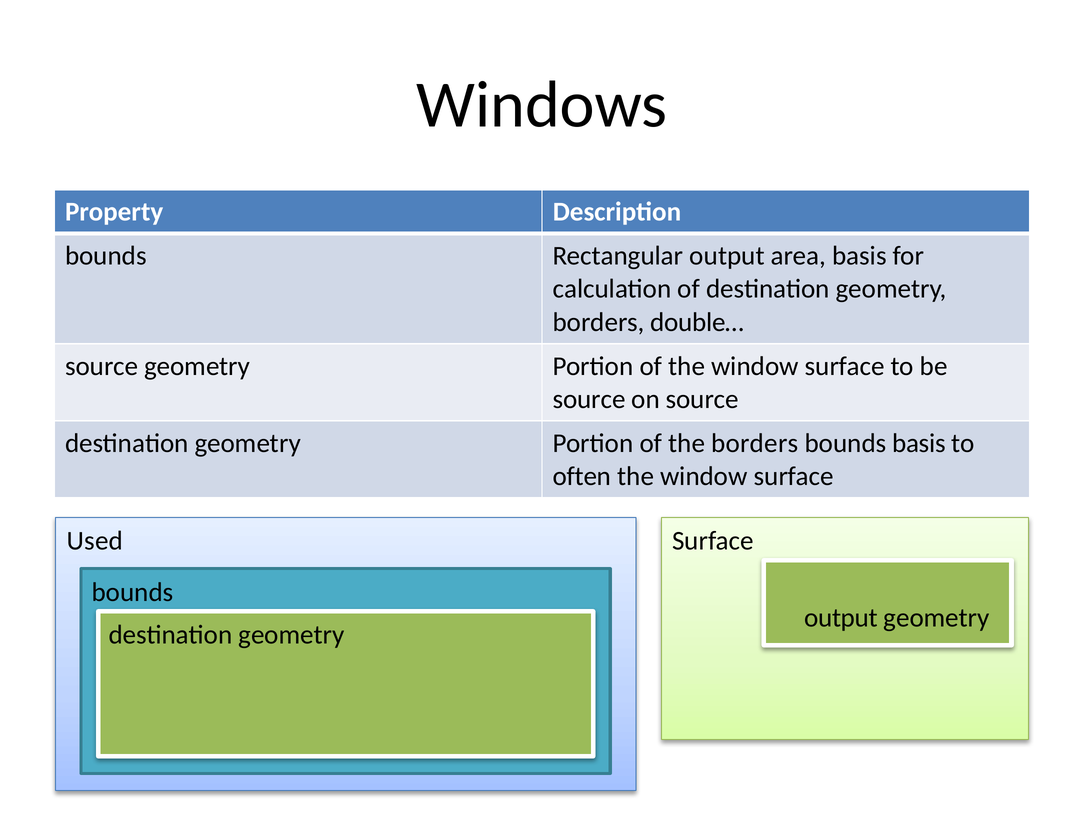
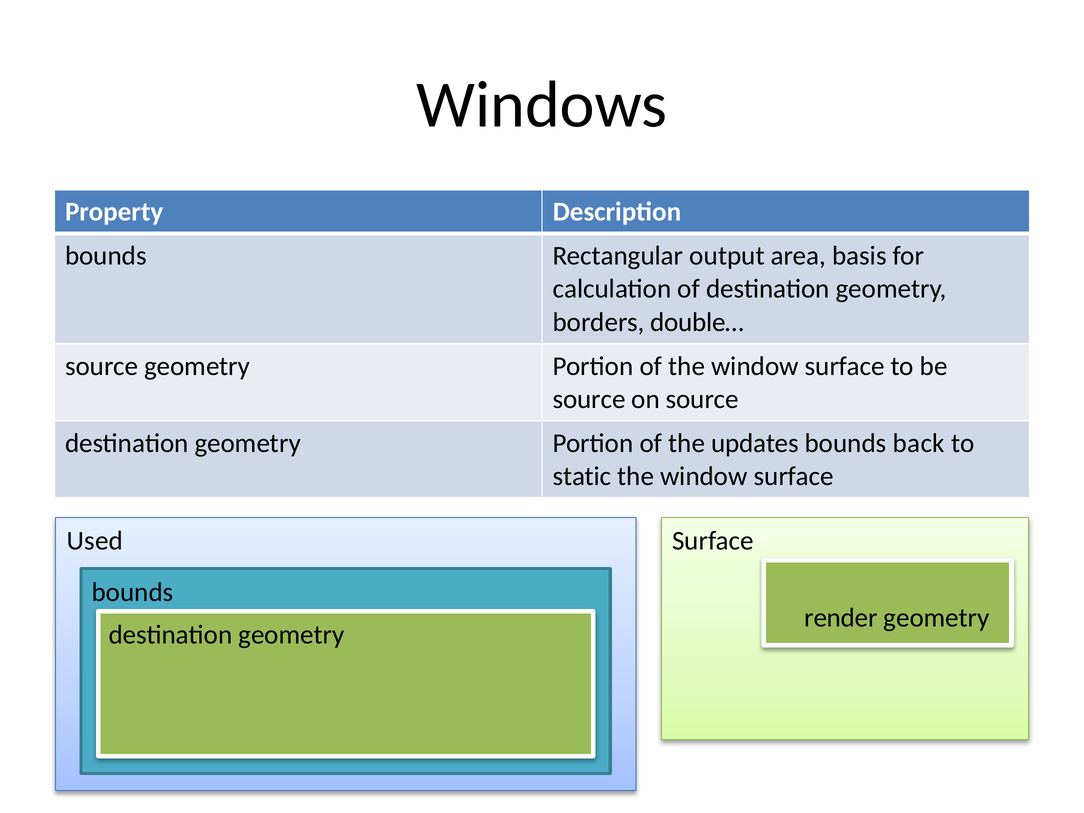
the borders: borders -> updates (755, 443)
bounds basis: basis -> back (919, 443)
often: often -> static (582, 476)
output: output -> render (841, 618)
